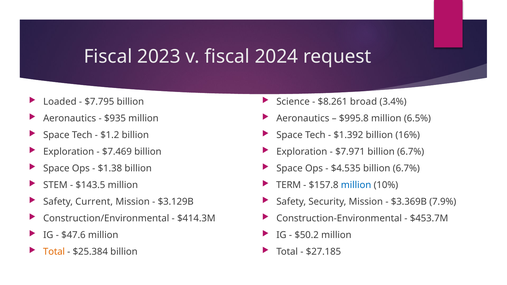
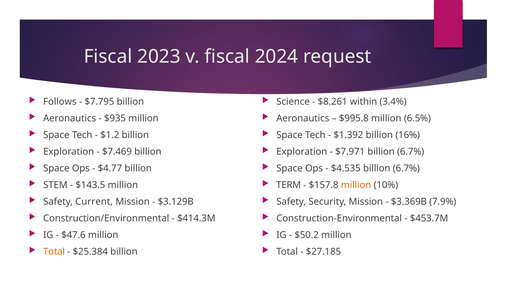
Loaded: Loaded -> Follows (60, 102)
broad: broad -> within (364, 102)
$1.38: $1.38 -> $4.77 (110, 168)
million colour: blue -> orange (356, 185)
